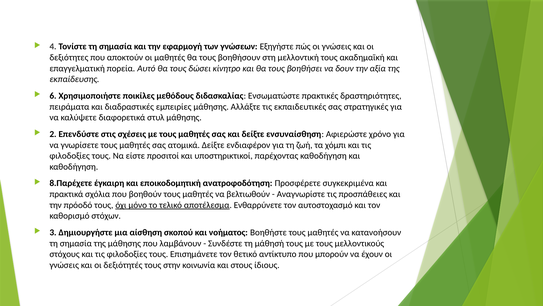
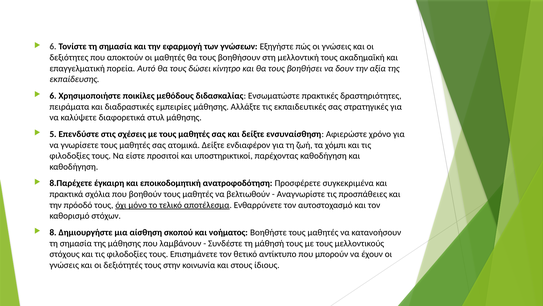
4: 4 -> 6 (53, 47)
2: 2 -> 5 (53, 134)
3: 3 -> 8 (53, 232)
